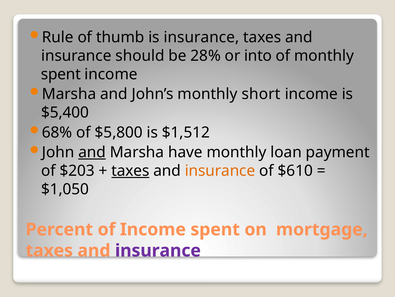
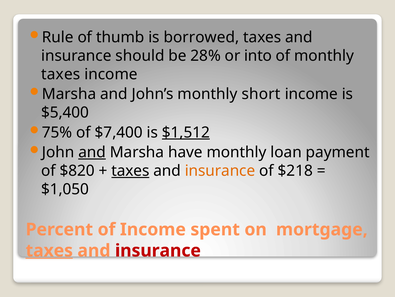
is insurance: insurance -> borrowed (201, 37)
spent: spent -> taxes (61, 74)
68%: 68% -> 75% (57, 132)
$5,800: $5,800 -> $7,400 (119, 132)
$1,512 underline: none -> present (186, 132)
$203: $203 -> $820 (77, 170)
$610: $610 -> $218 (295, 170)
taxes underline: none -> present (49, 250)
insurance colour: purple -> red (158, 250)
